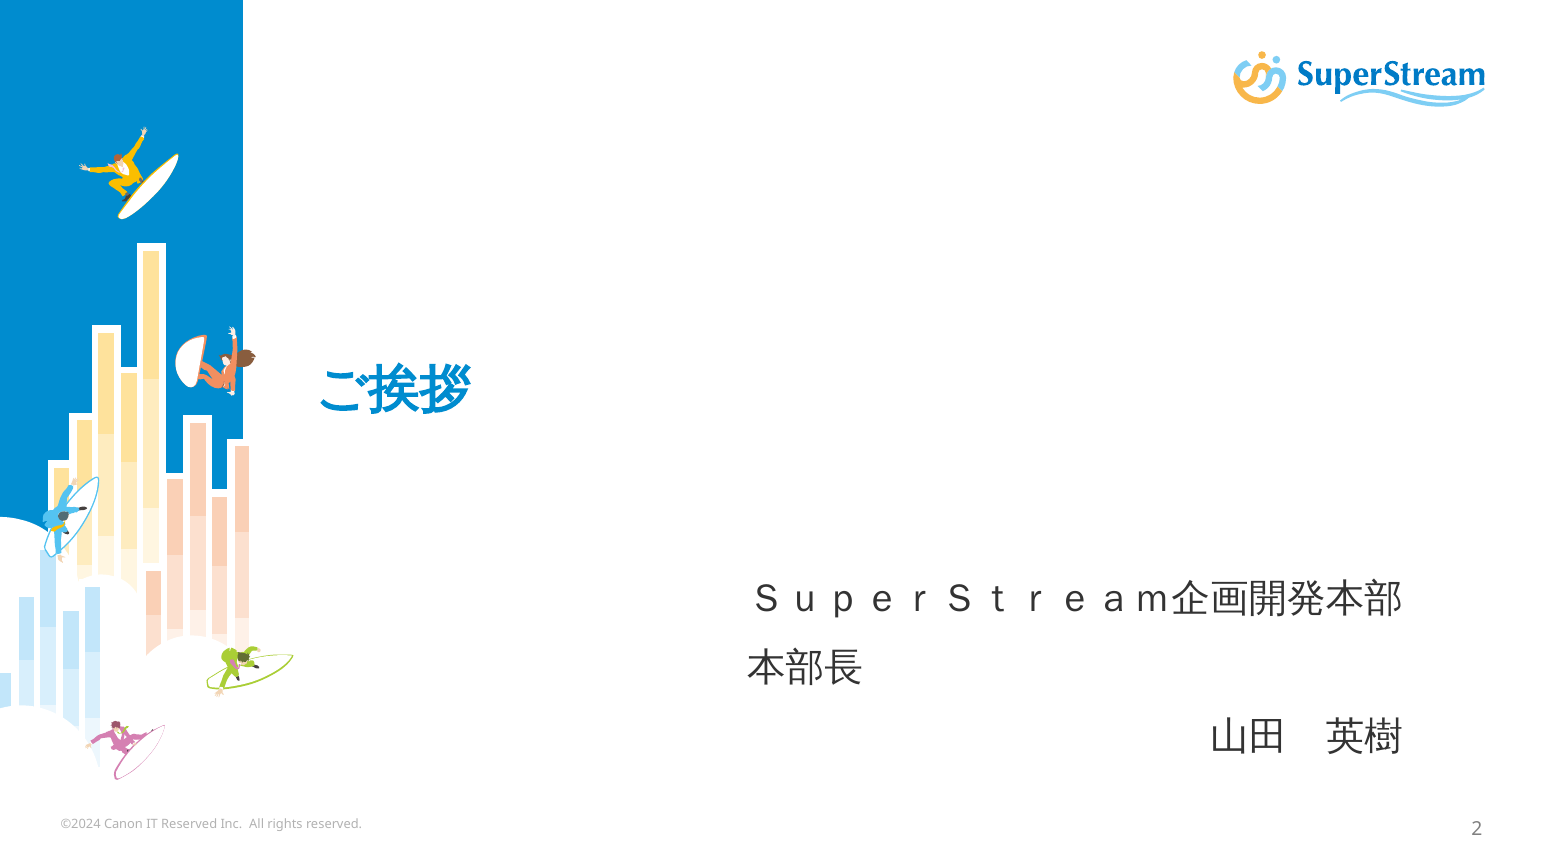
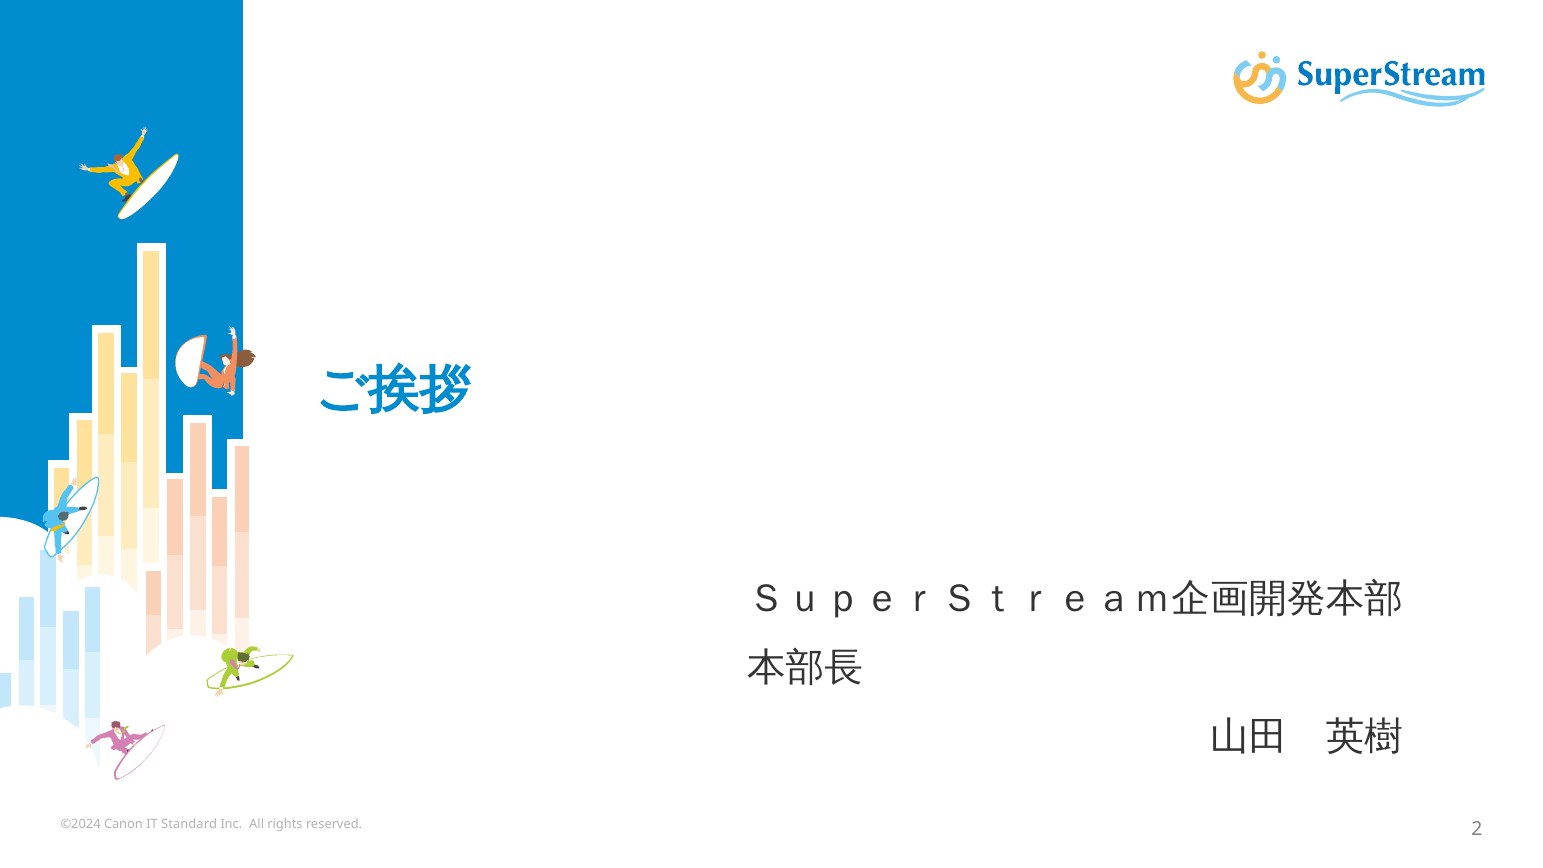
IT Reserved: Reserved -> Standard (189, 824)
